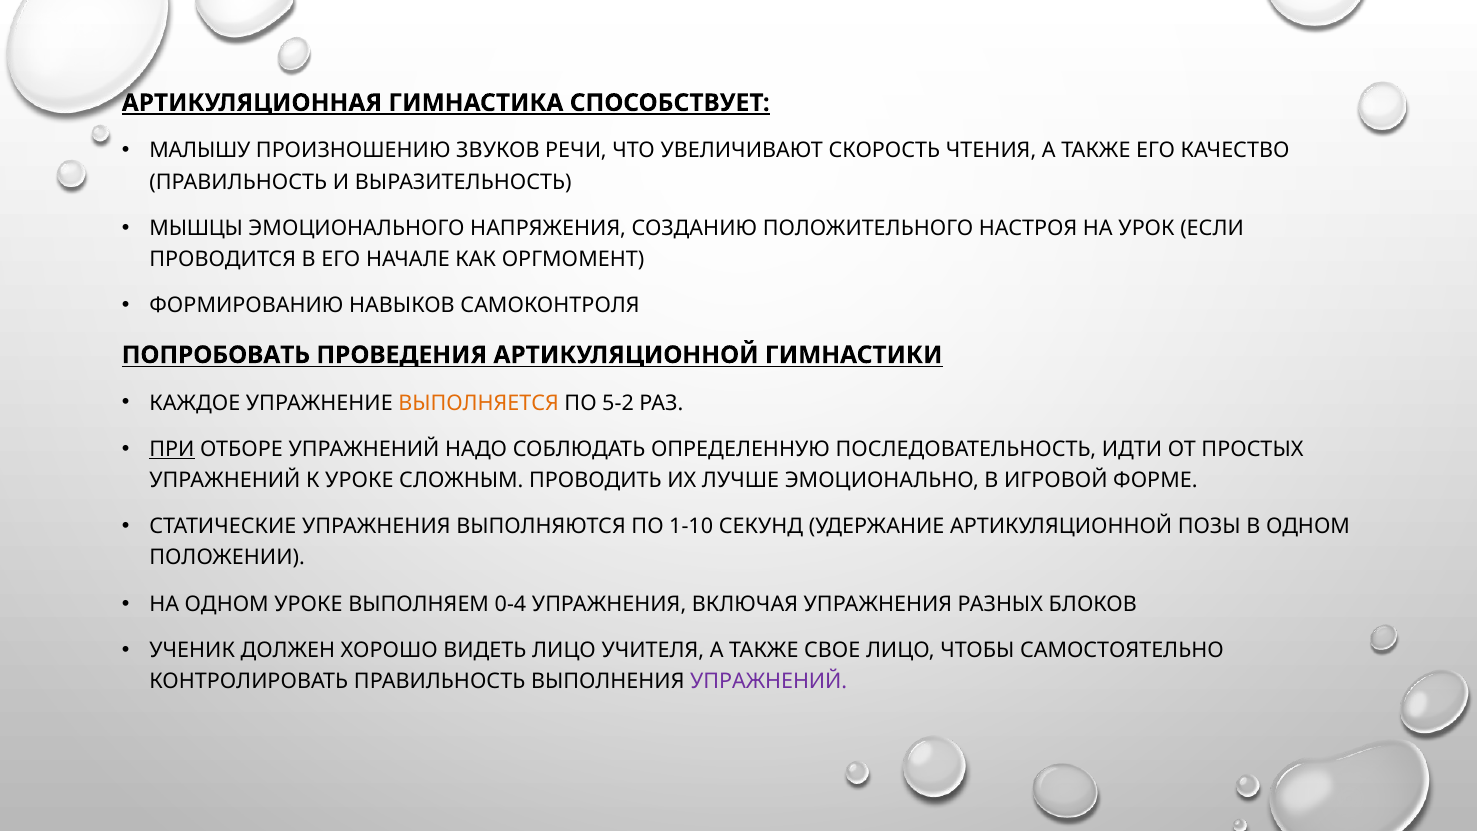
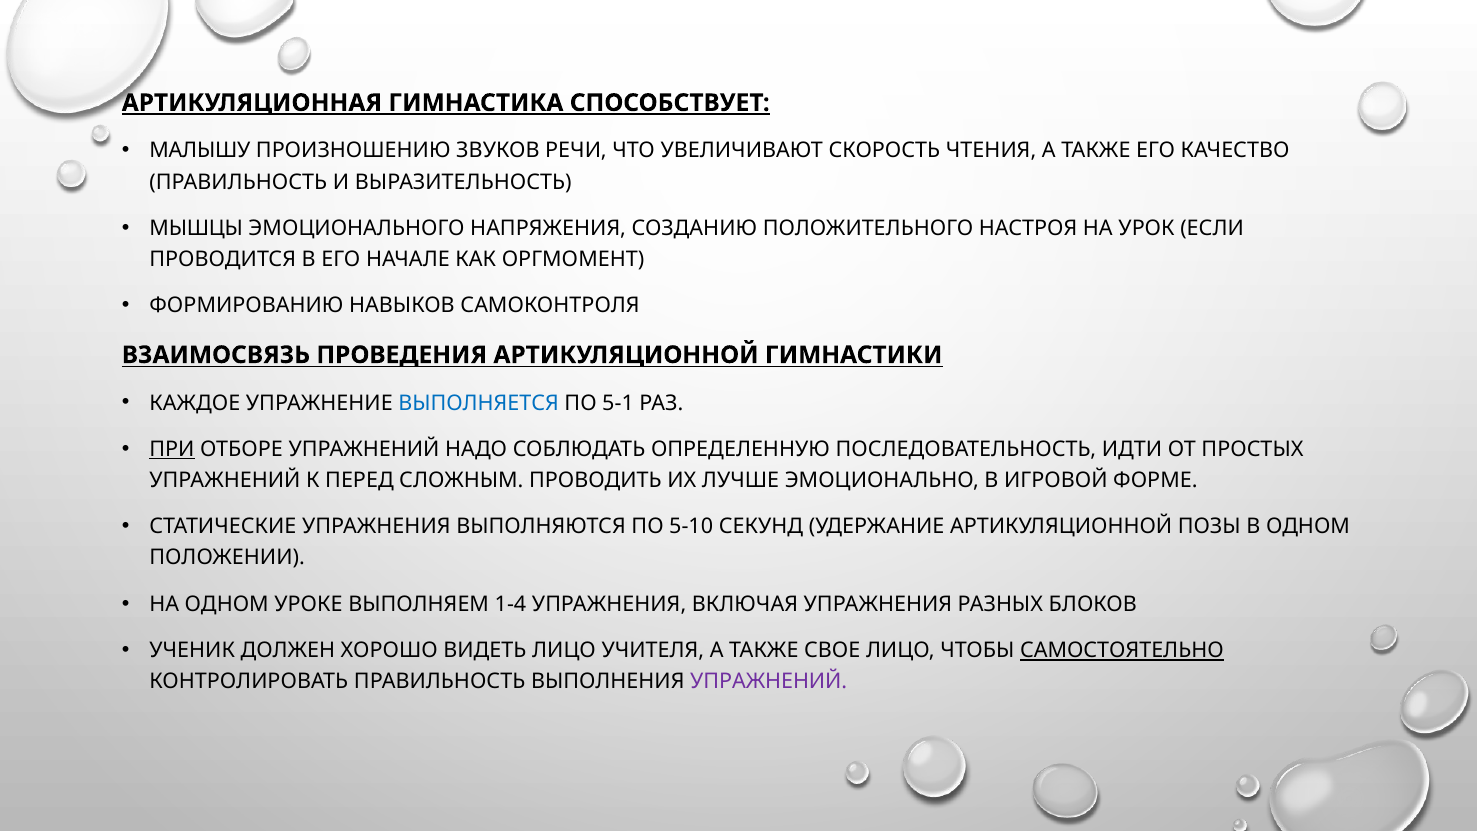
ПОПРОБОВАТЬ: ПОПРОБОВАТЬ -> ВЗАИМОСВЯЗЬ (216, 355)
ВЫПОЛНЯЕТСЯ colour: orange -> blue (479, 403)
5-2: 5-2 -> 5-1 (618, 403)
К УРОКЕ: УРОКЕ -> ПЕРЕД (359, 480)
1-10: 1-10 -> 5-10 (691, 527)
0-4: 0-4 -> 1-4 (511, 604)
САМОСТОЯТЕЛЬНО underline: none -> present (1122, 651)
